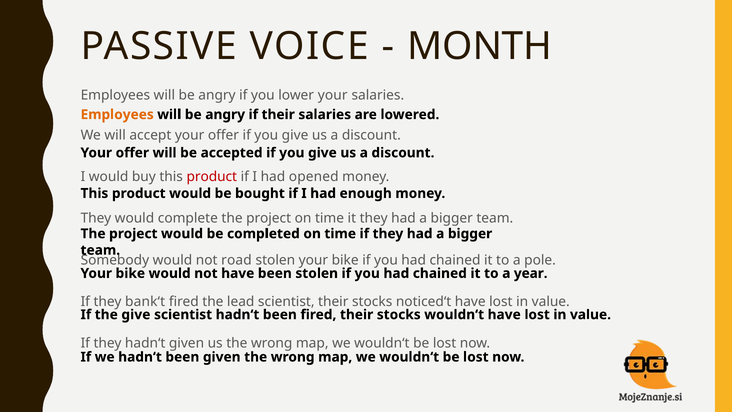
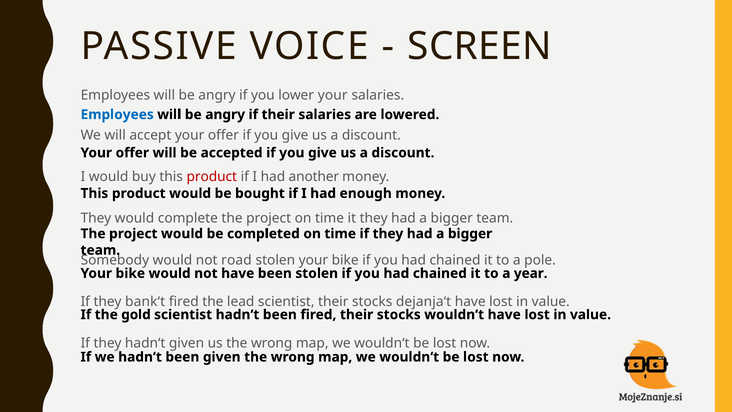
MONTH: MONTH -> SCREEN (480, 46)
Employees colour: orange -> blue (117, 115)
opened: opened -> another (314, 177)
noticed‘t: noticed‘t -> dejanja‘t (424, 301)
the give: give -> gold (136, 314)
